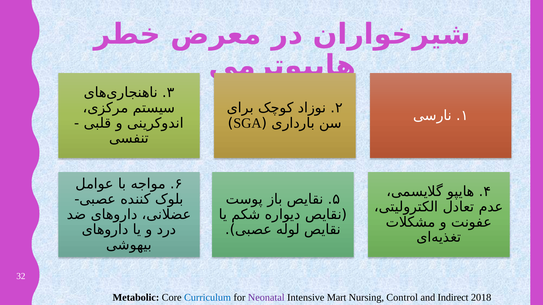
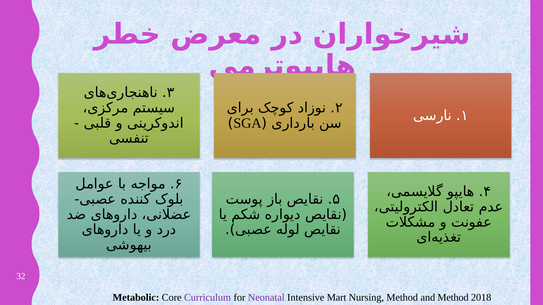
Curriculum colour: blue -> purple (208, 298)
Nursing Control: Control -> Method (402, 298)
and Indirect: Indirect -> Method (453, 298)
